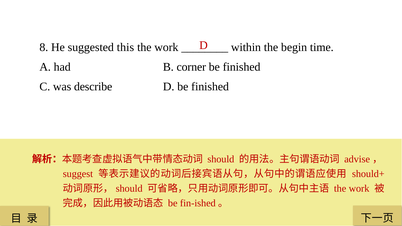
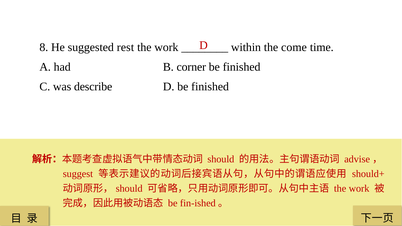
this: this -> rest (125, 47)
begin: begin -> come (294, 47)
